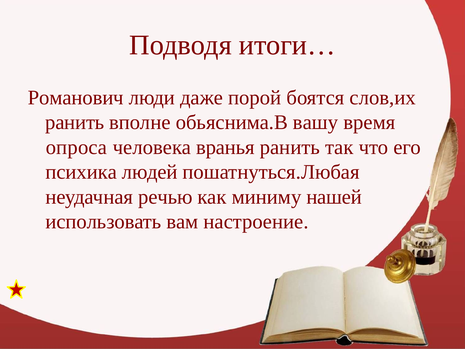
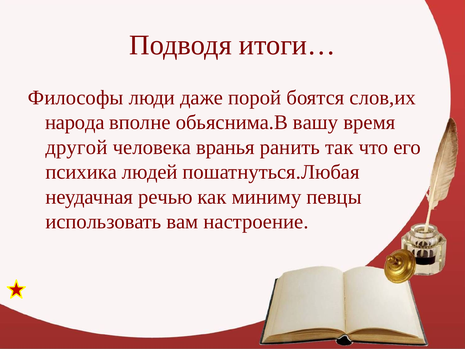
Романович: Романович -> Философы (76, 98)
ранить: ранить -> народа (75, 122)
опроса: опроса -> другой (76, 147)
нашей: нашей -> певцы (334, 197)
